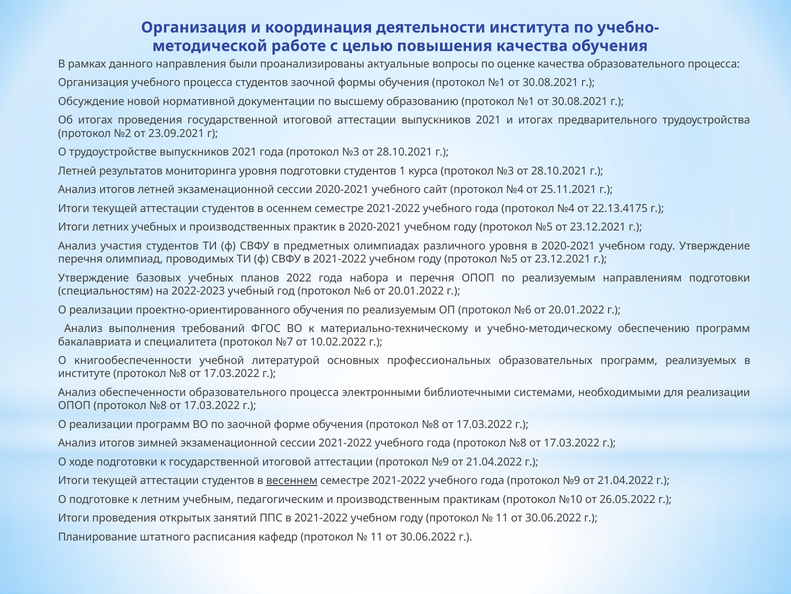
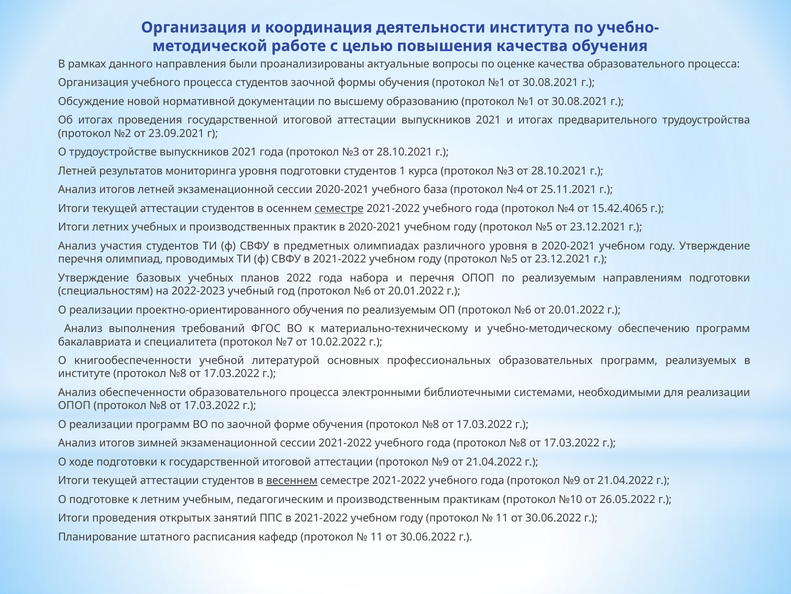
сайт: сайт -> база (436, 190)
семестре underline: none -> present (339, 208)
22.13.4175: 22.13.4175 -> 15.42.4065 (620, 208)
